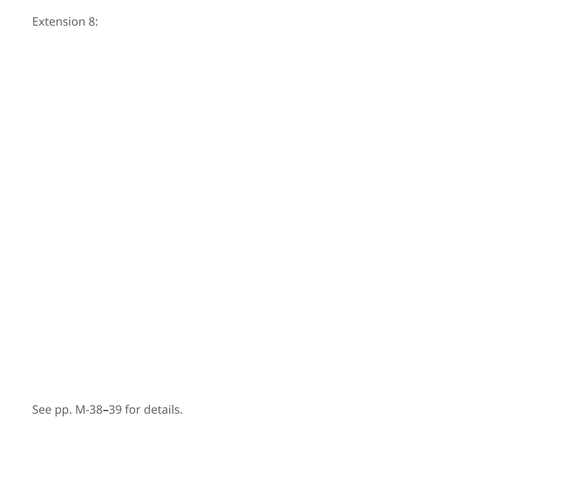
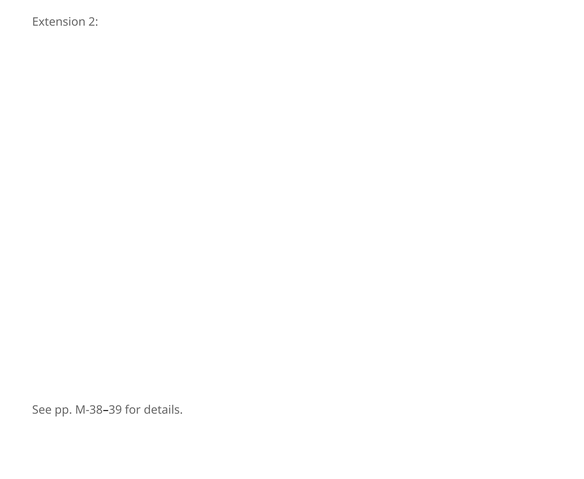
8: 8 -> 2 (93, 22)
